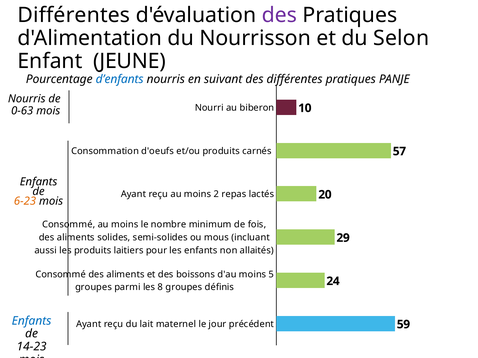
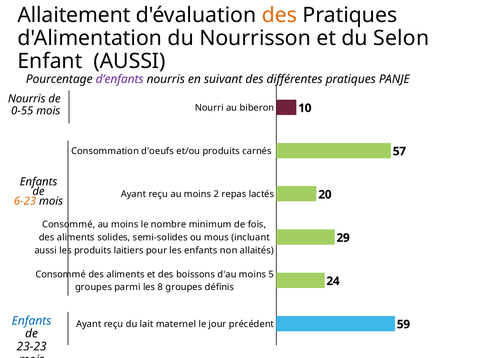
Différentes: Différentes -> Allaitement (74, 15)
des colour: purple -> orange (279, 15)
Enfant JEUNE: JEUNE -> AUSSI (129, 61)
d’enfants colour: blue -> purple (120, 79)
0-63: 0-63 -> 0-55 (22, 111)
14-23: 14-23 -> 23-23 (32, 347)
